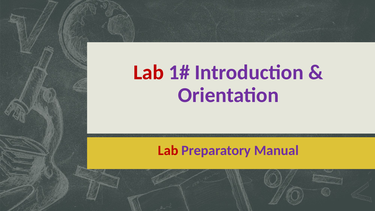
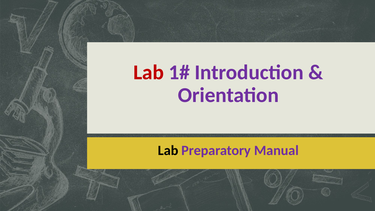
Lab colour: red -> black (168, 150)
